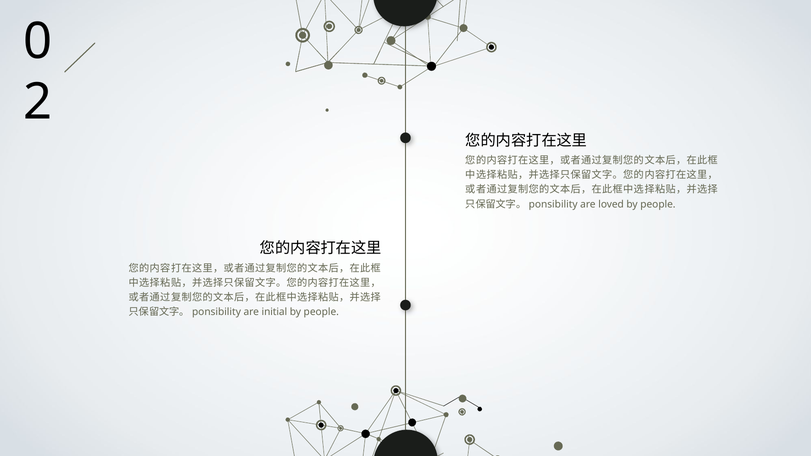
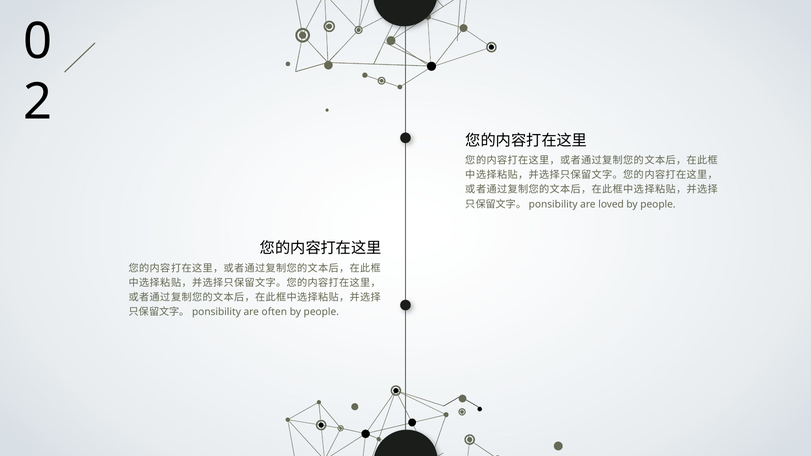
initial: initial -> often (274, 312)
